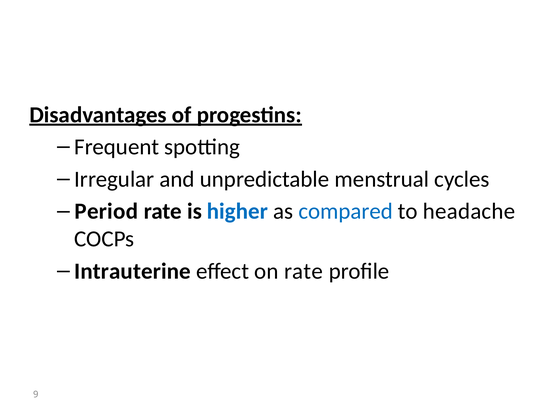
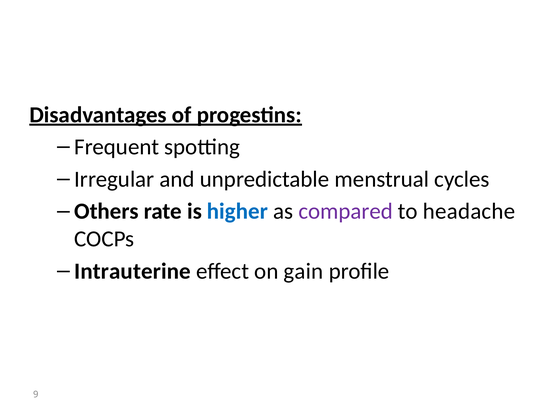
Period: Period -> Others (106, 211)
compared colour: blue -> purple (346, 211)
on rate: rate -> gain (303, 271)
